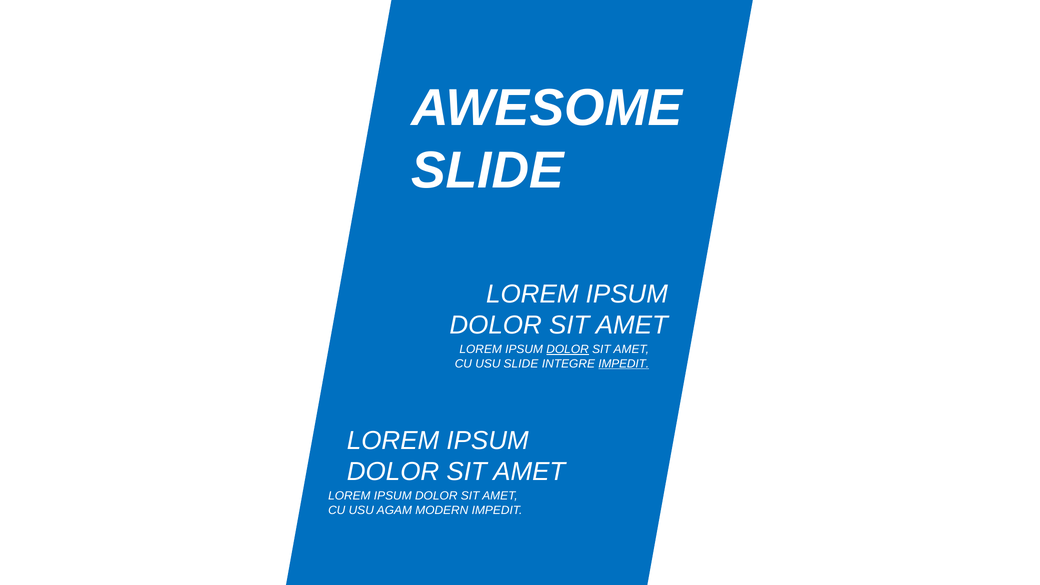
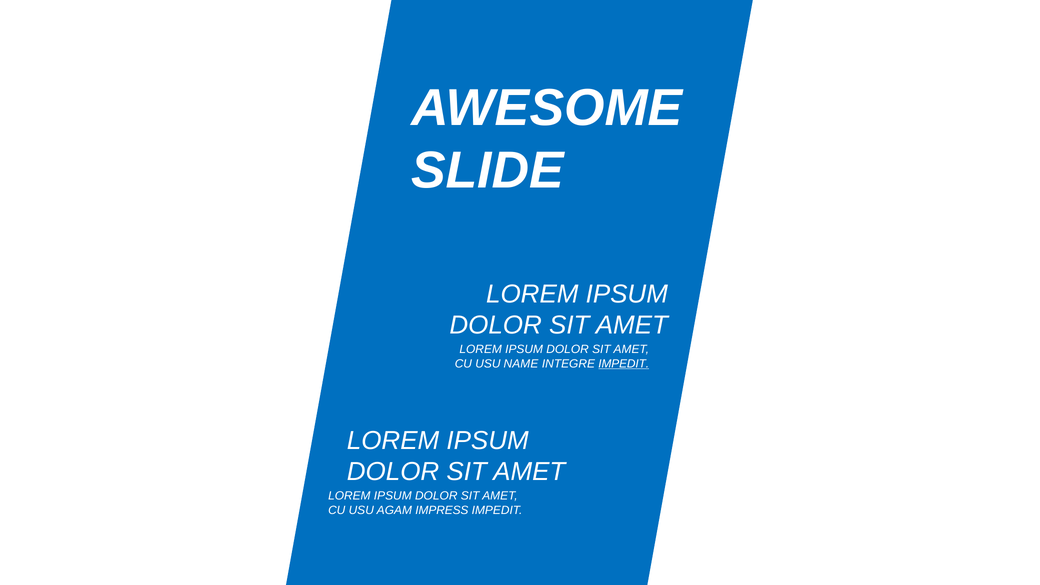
DOLOR underline: present -> none (568, 349)
USU SLIDE: SLIDE -> NAME (521, 364)
MODERN: MODERN -> IMPRESS (442, 510)
